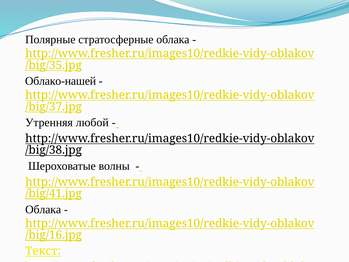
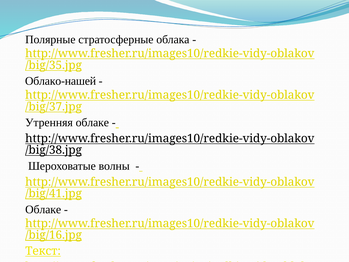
Утренняя любой: любой -> облаке (92, 122)
Облака: Облака -> Облаке (43, 209)
